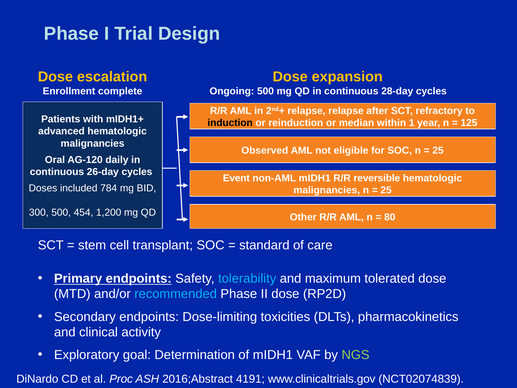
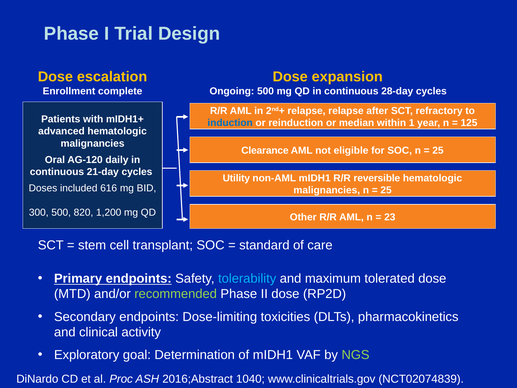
induction colour: black -> blue (230, 123)
Observed: Observed -> Clearance (265, 150)
26-day: 26-day -> 21-day (103, 172)
Event: Event -> Utility (236, 178)
784: 784 -> 616 (109, 188)
454: 454 -> 820 (83, 212)
80: 80 -> 23 (390, 217)
recommended colour: light blue -> light green (176, 294)
4191: 4191 -> 1040 (250, 379)
